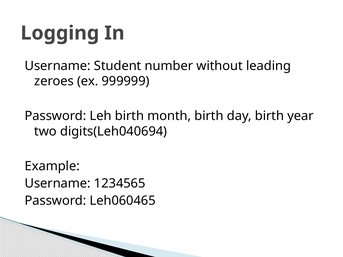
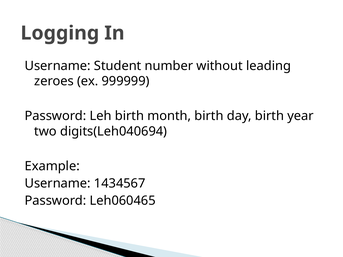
1234565: 1234565 -> 1434567 (120, 184)
